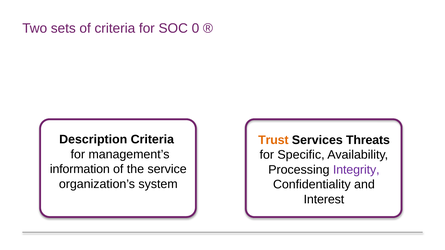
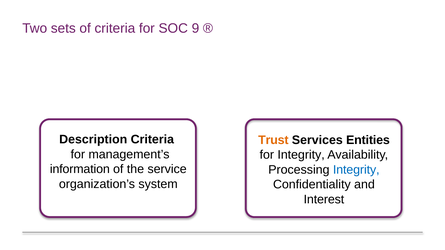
0: 0 -> 9 (195, 29)
Threats: Threats -> Entities (368, 140)
for Specific: Specific -> Integrity (301, 155)
Integrity colour: purple -> blue (356, 170)
